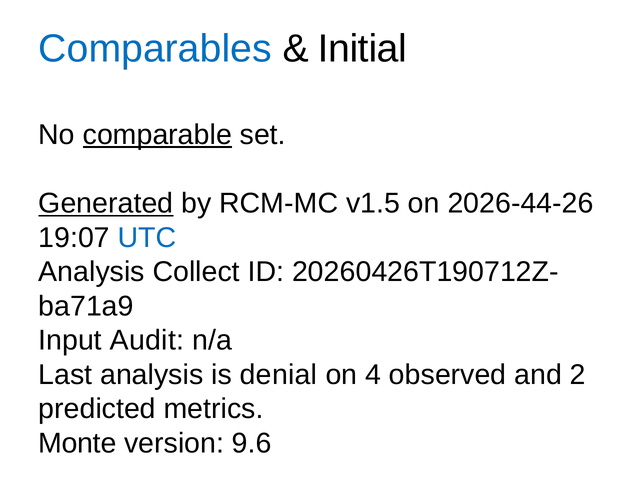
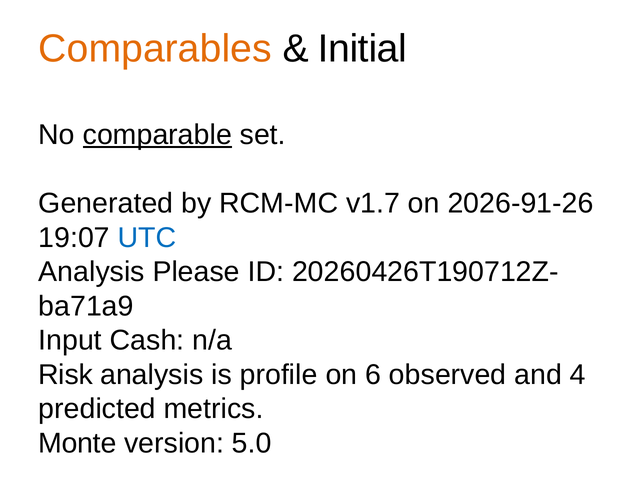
Comparables colour: blue -> orange (155, 49)
Generated underline: present -> none (106, 203)
v1.5: v1.5 -> v1.7 (373, 203)
2026-44-26: 2026-44-26 -> 2026-91-26 (521, 203)
Collect: Collect -> Please (196, 272)
Audit: Audit -> Cash (147, 340)
Last: Last -> Risk (65, 374)
denial: denial -> profile (279, 374)
4: 4 -> 6 (373, 374)
2: 2 -> 4 (578, 374)
9.6: 9.6 -> 5.0 (252, 443)
